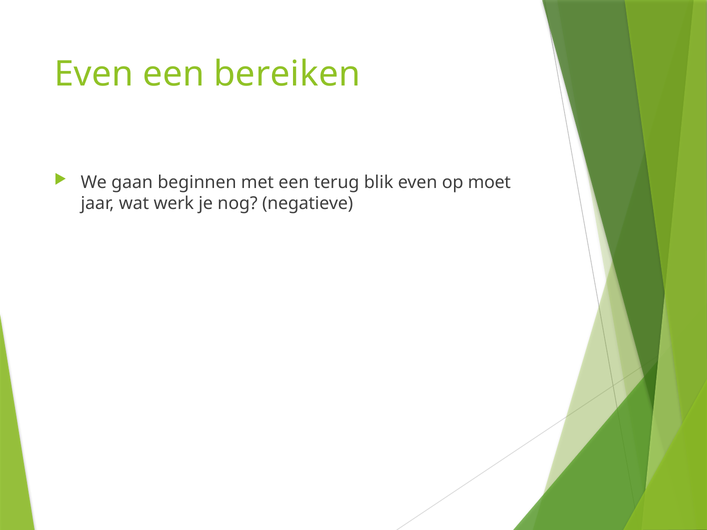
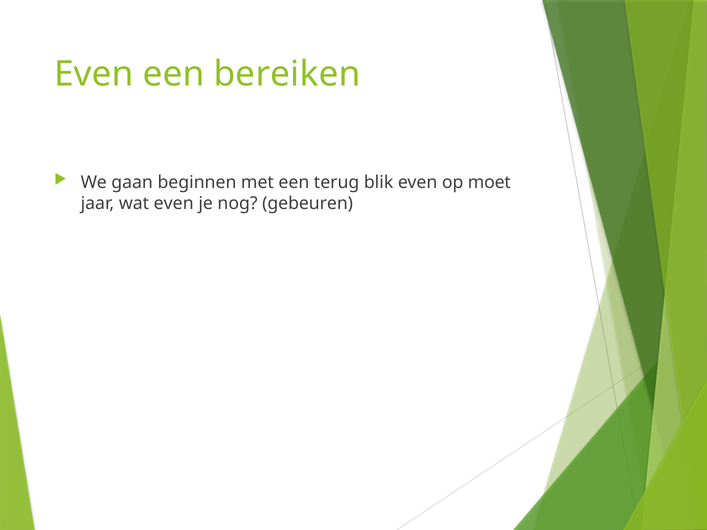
wat werk: werk -> even (174, 204)
negatieve: negatieve -> gebeuren (308, 204)
